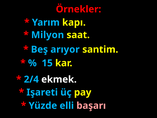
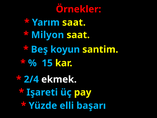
Yarım kapı: kapı -> saat (74, 22)
arıyor: arıyor -> koyun (65, 49)
başarı colour: pink -> light blue (91, 105)
